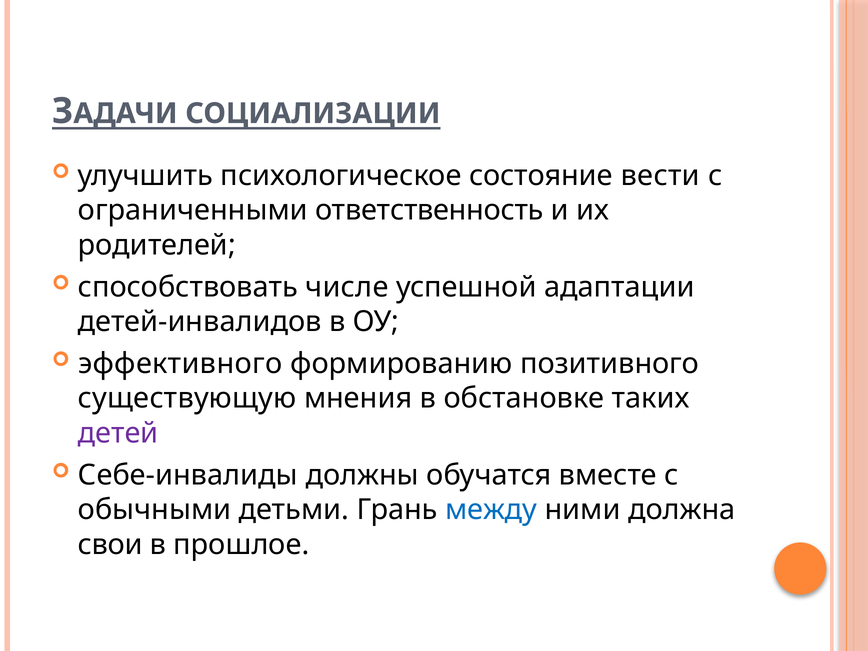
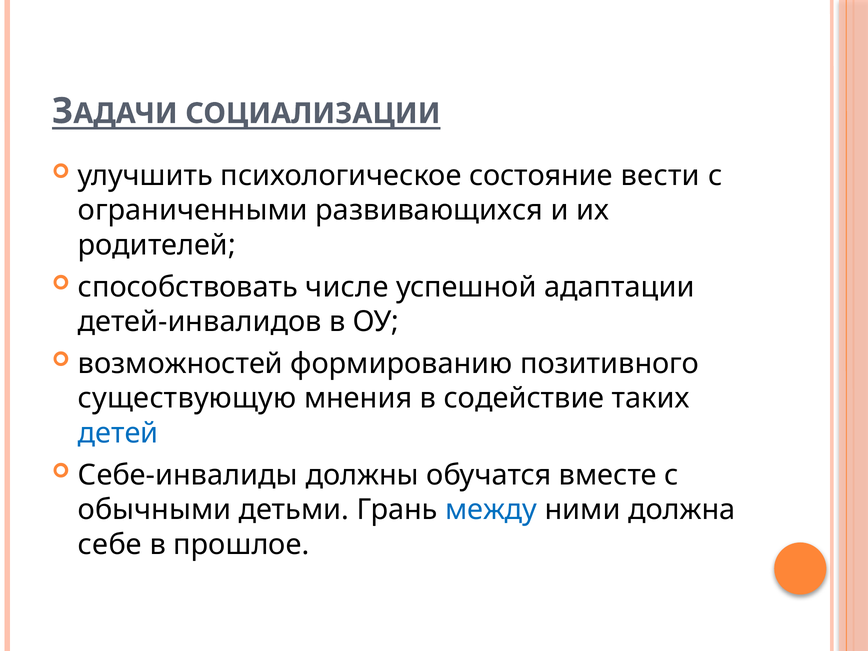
ответственность: ответственность -> развивающихся (429, 210)
эффективного: эффективного -> возможностей (180, 364)
обстановке: обстановке -> содействие (524, 398)
детей colour: purple -> blue (118, 433)
свои: свои -> себе (110, 544)
